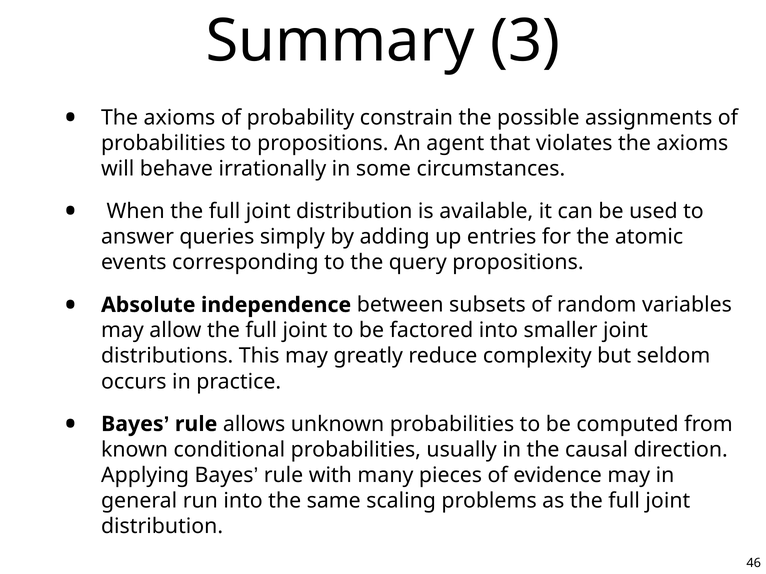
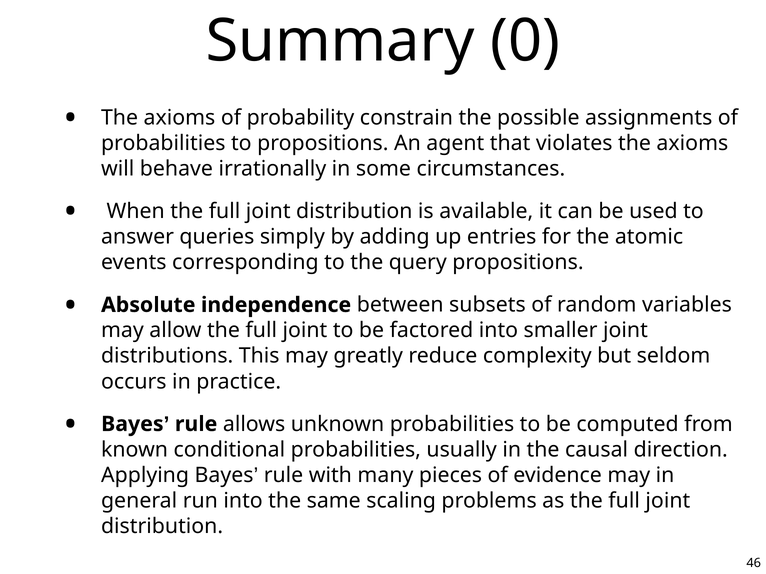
3: 3 -> 0 (525, 41)
